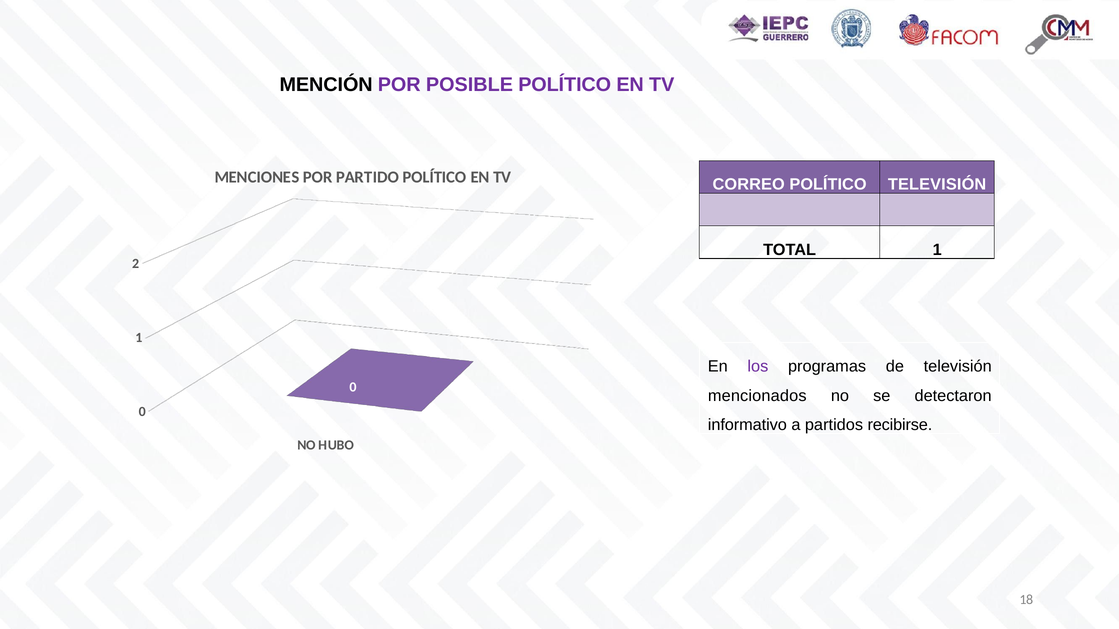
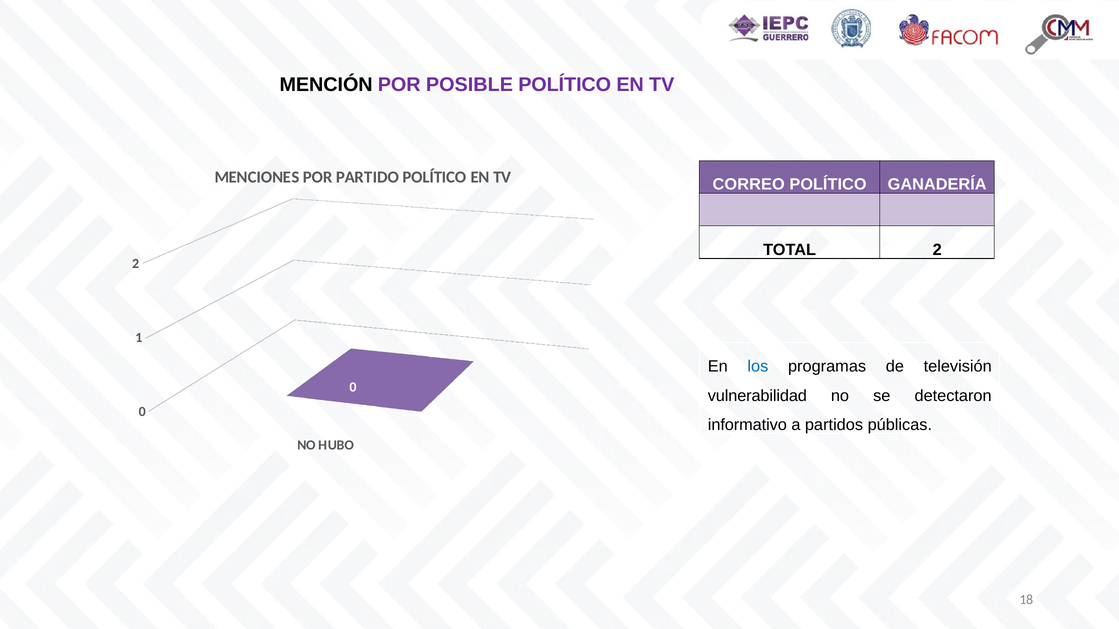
POLÍTICO TELEVISIÓN: TELEVISIÓN -> GANADERÍA (937, 185)
TOTAL 1: 1 -> 2 (937, 250)
los colour: purple -> blue (758, 367)
mencionados: mencionados -> vulnerabilidad (757, 396)
recibirse: recibirse -> públicas (900, 425)
